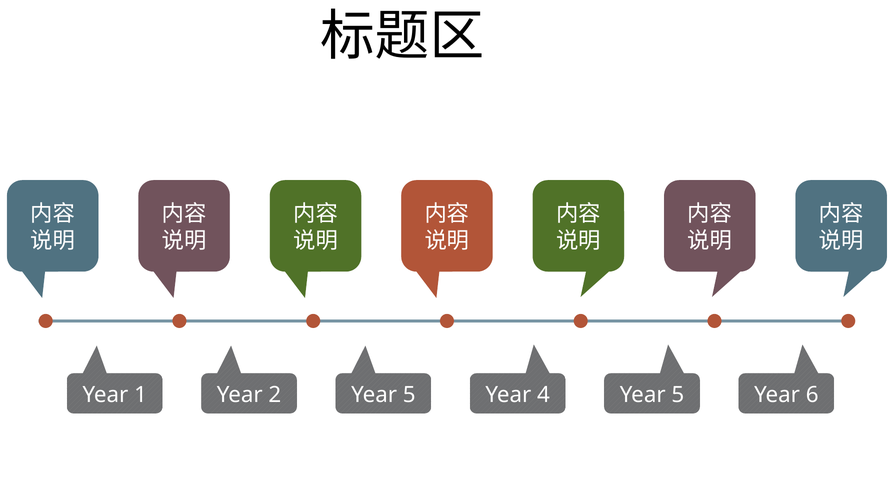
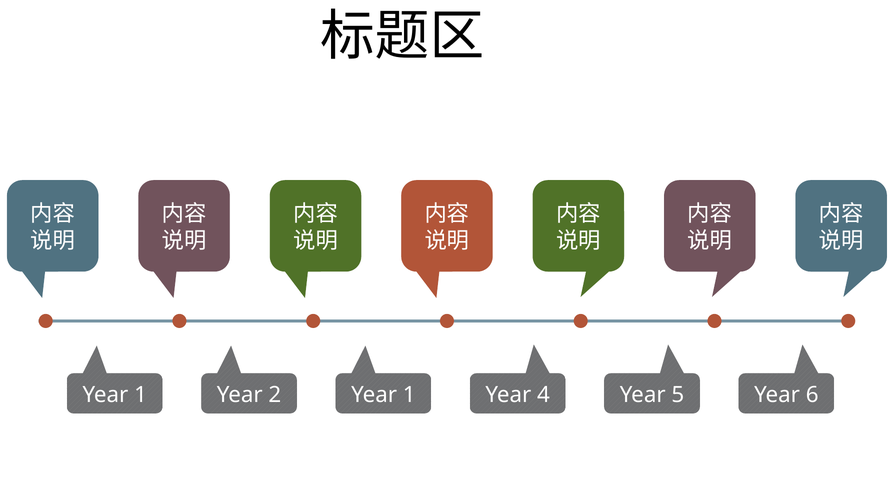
2 Year 5: 5 -> 1 (409, 395)
